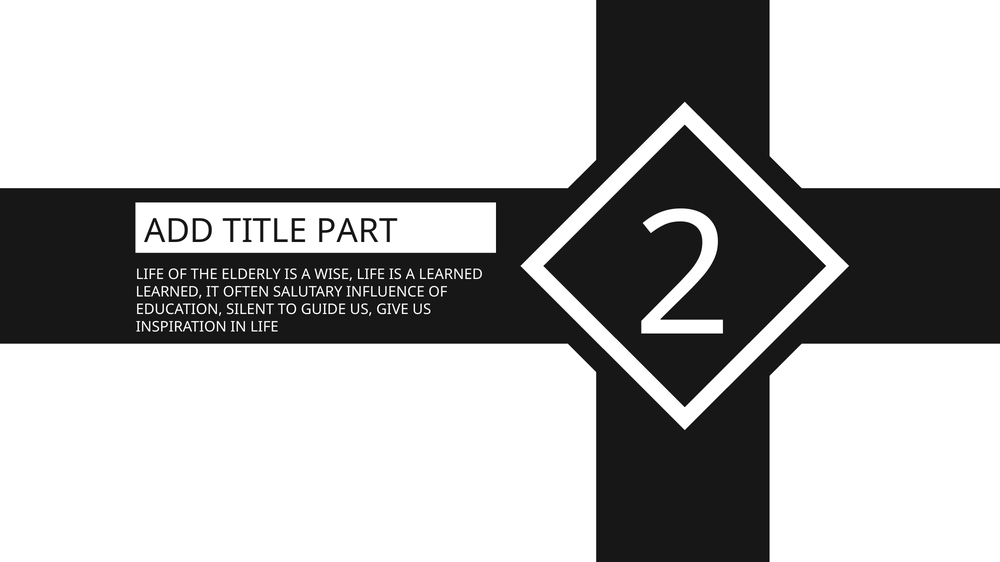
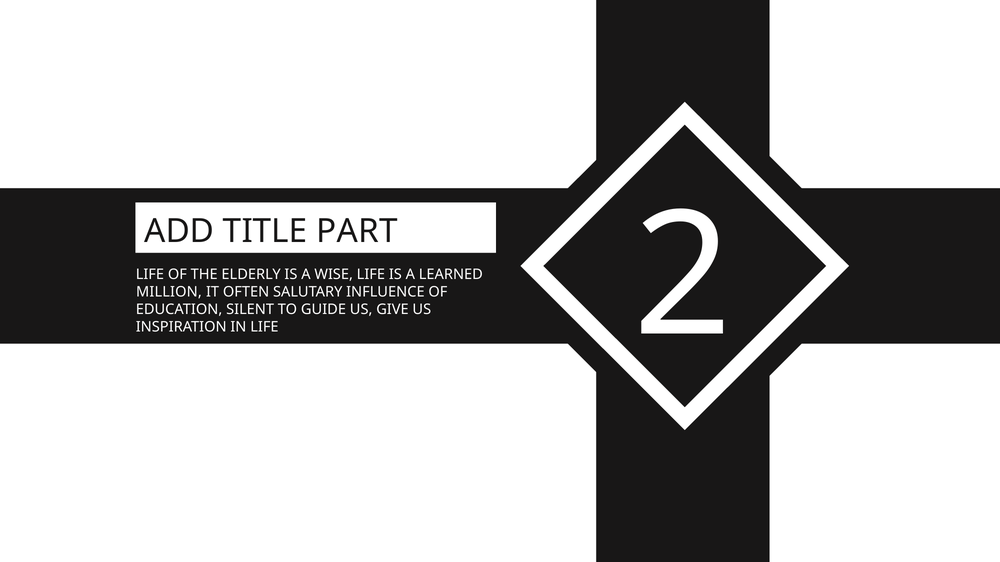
LEARNED: LEARNED -> MILLION (169, 292)
